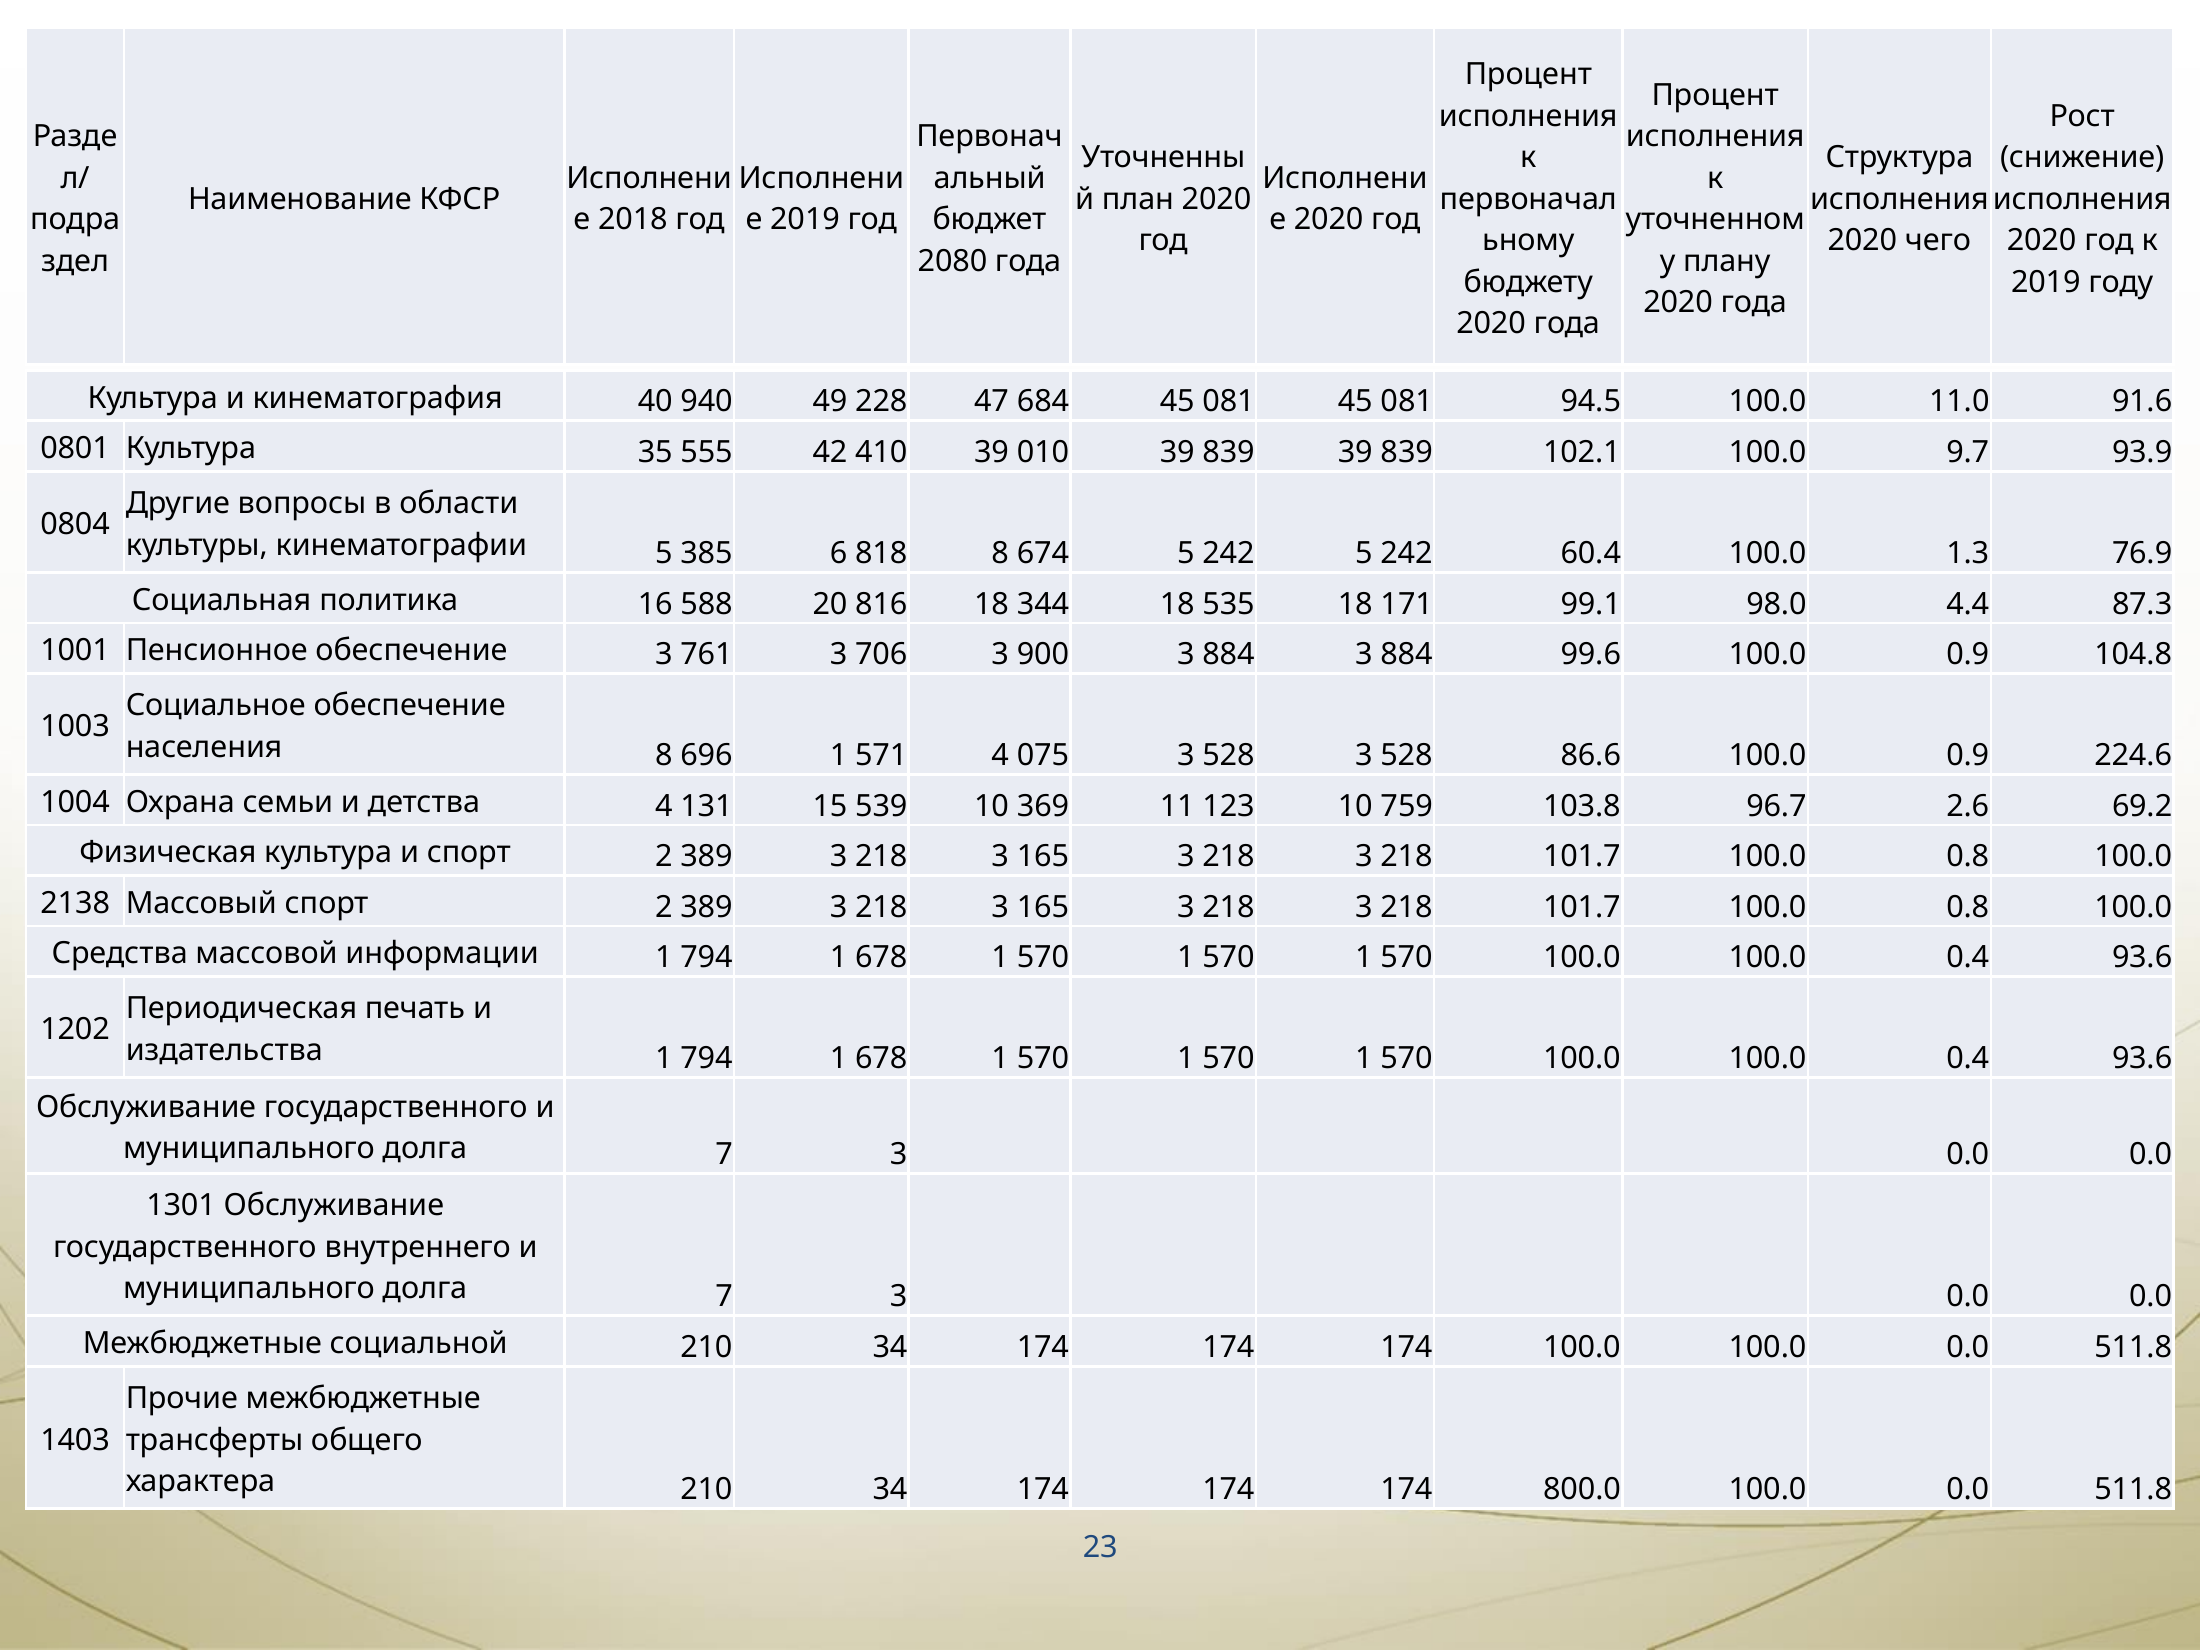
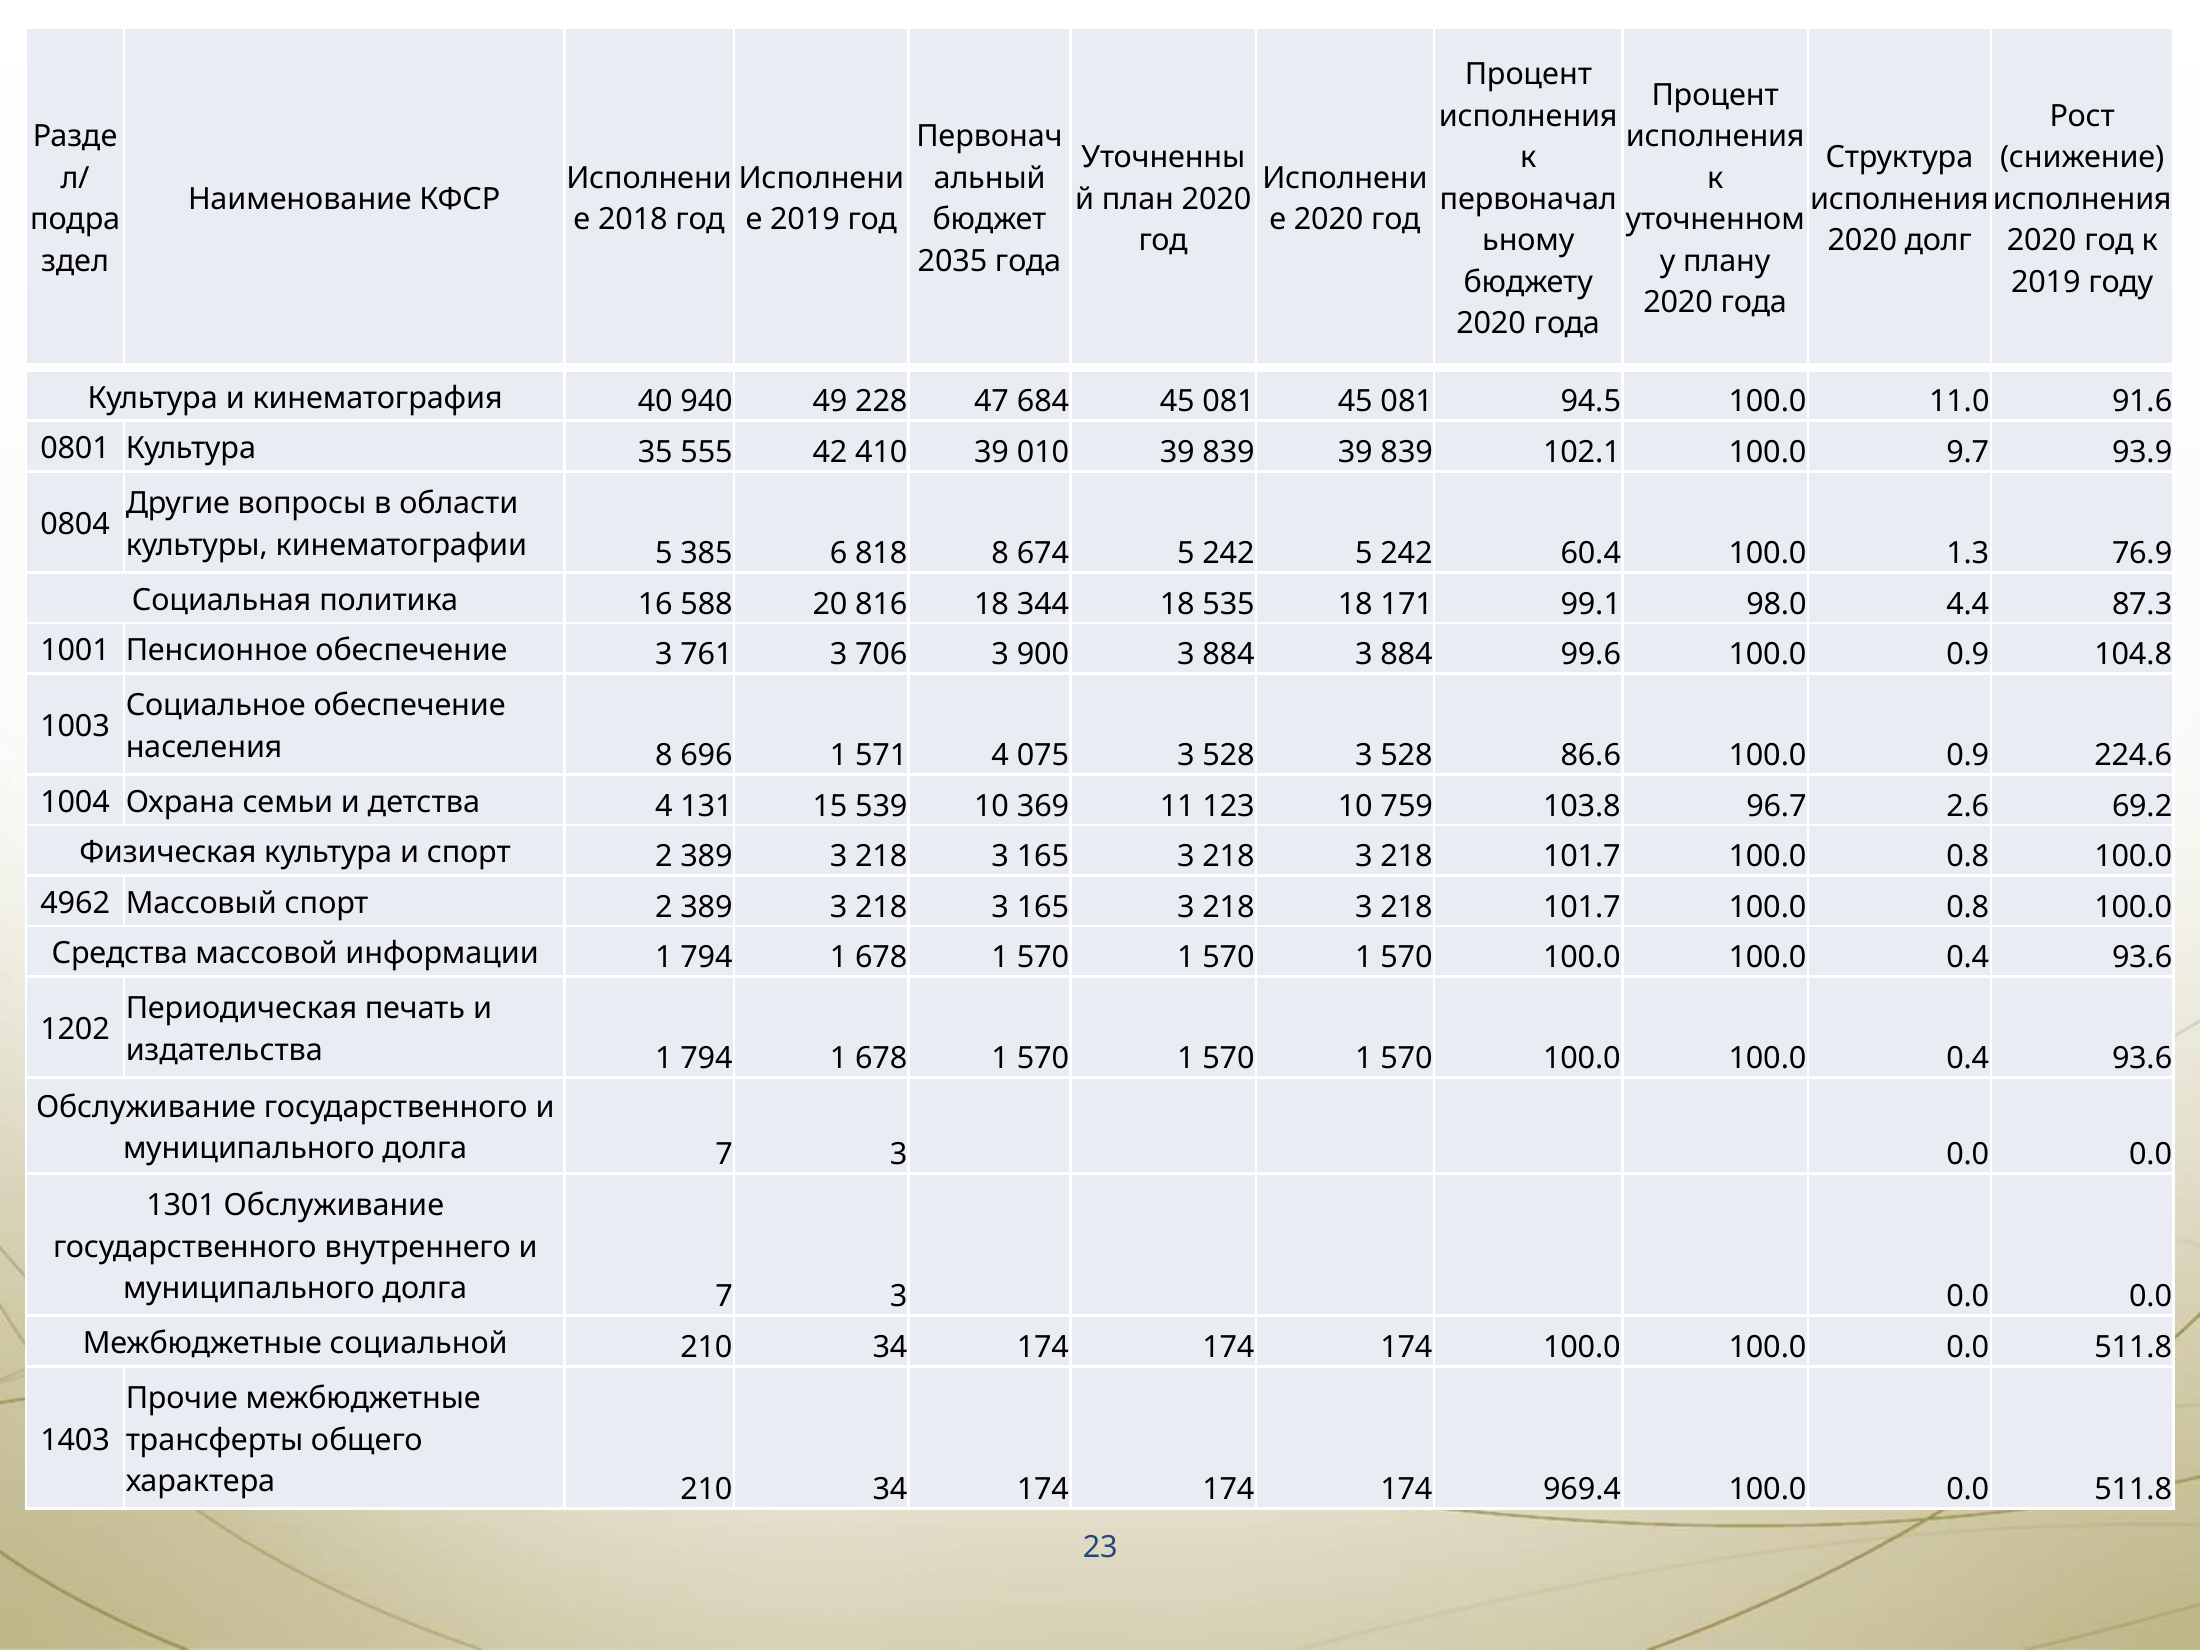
чего: чего -> долг (1938, 240)
2080: 2080 -> 2035 (952, 261)
2138: 2138 -> 4962 (75, 903)
800.0: 800.0 -> 969.4 (1582, 1490)
